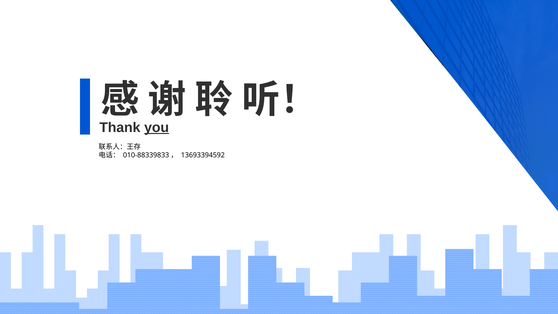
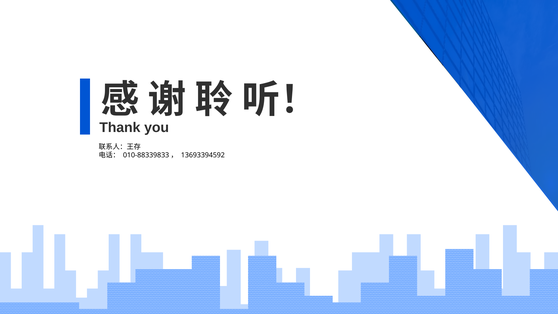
you underline: present -> none (157, 128)
